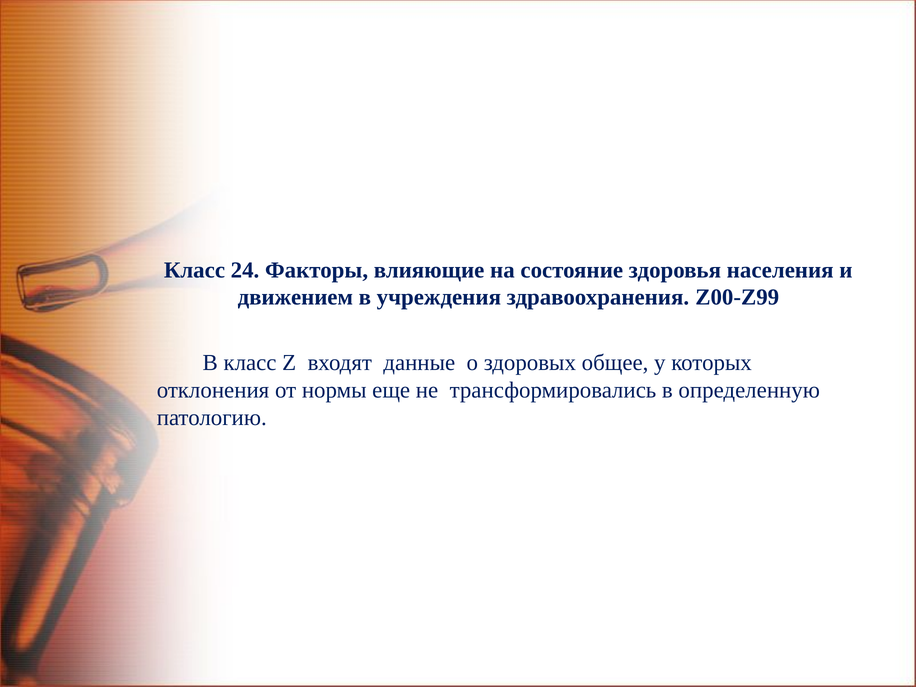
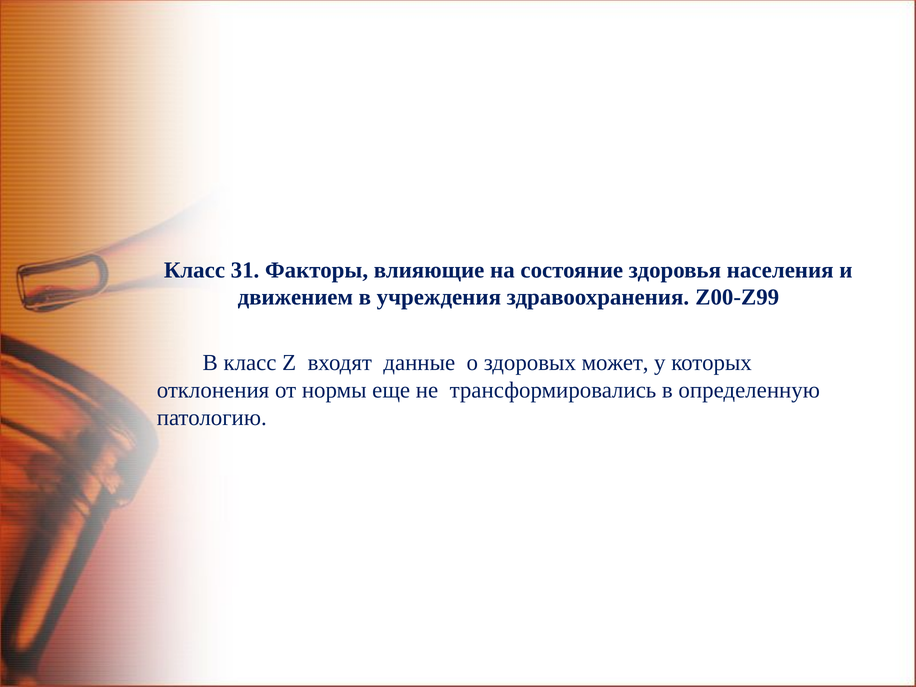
24: 24 -> 31 (245, 270)
общее: общее -> может (615, 363)
